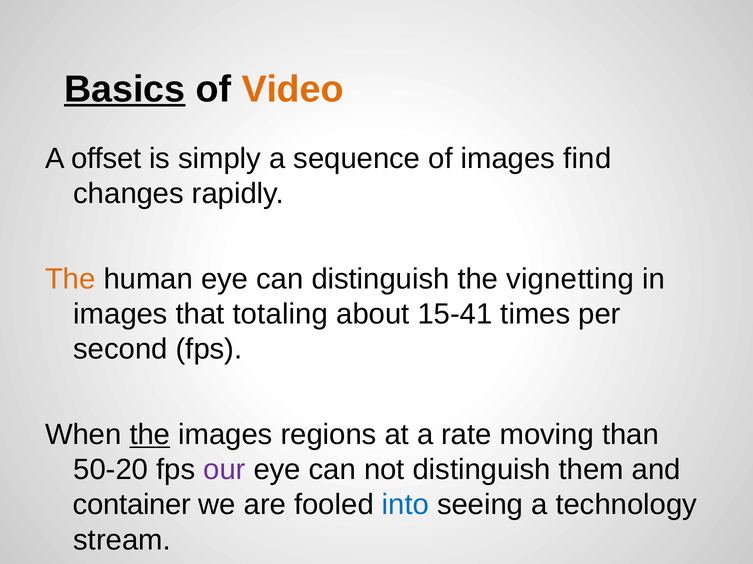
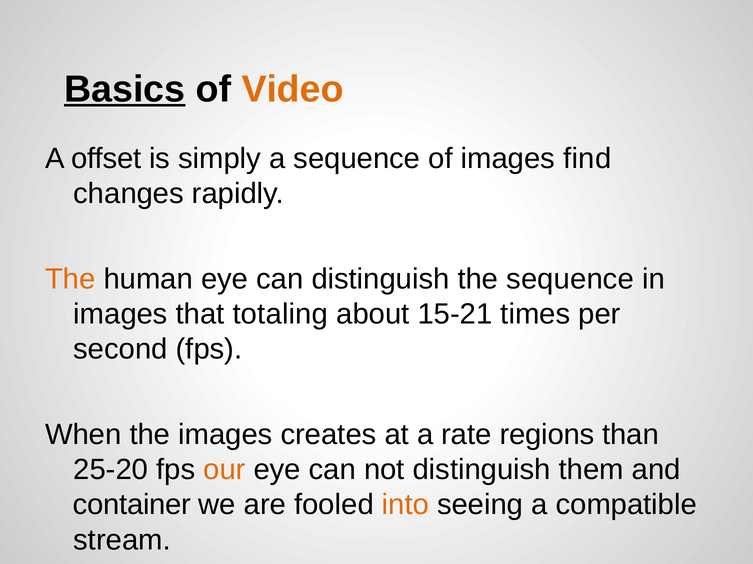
the vignetting: vignetting -> sequence (570, 279)
15-41: 15-41 -> 15-21 (455, 315)
the underline: present -> none (150, 435)
regions: regions -> creates (328, 435)
moving: moving -> regions (547, 435)
50-20: 50-20 -> 25-20 (111, 470)
our colour: purple -> orange (224, 470)
into colour: blue -> orange (405, 505)
technology: technology -> compatible (626, 505)
